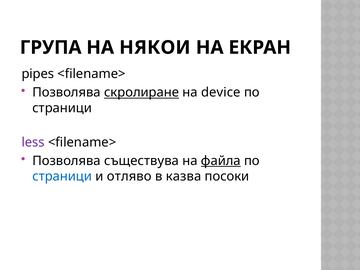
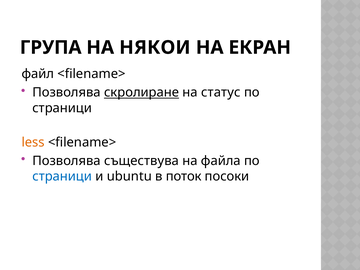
pipes: pipes -> файл (38, 74)
device: device -> статус (221, 92)
less colour: purple -> orange (33, 142)
файла underline: present -> none (221, 161)
отляво: отляво -> ubuntu (129, 176)
казва: казва -> поток (184, 176)
